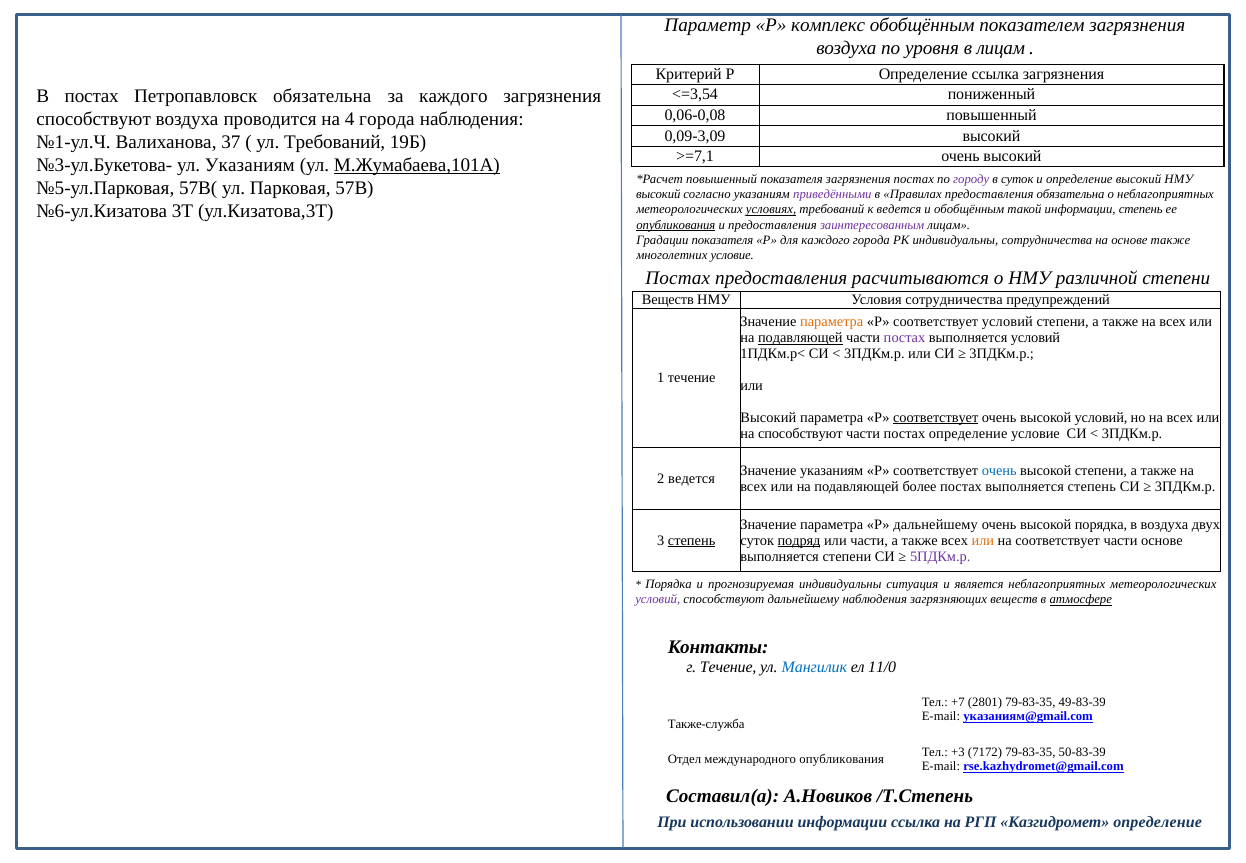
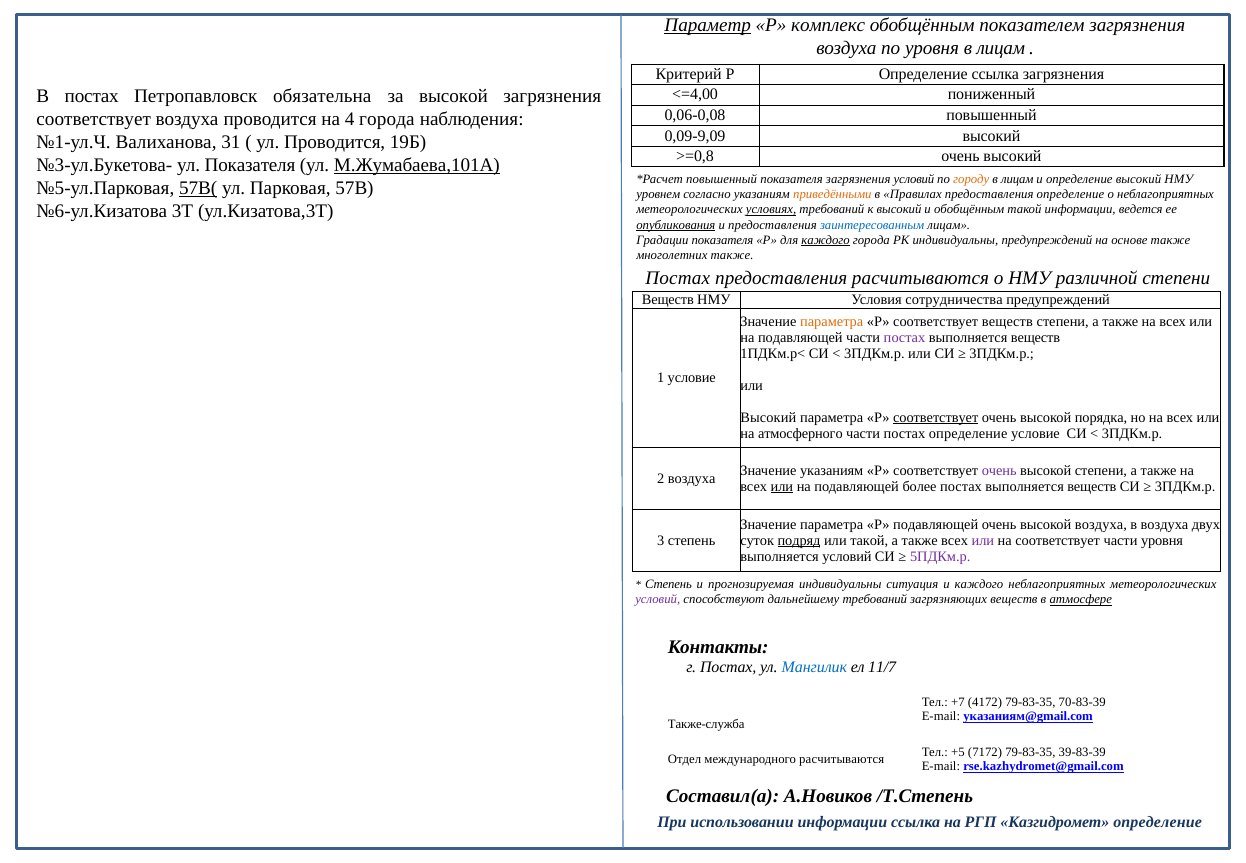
Параметр underline: none -> present (708, 26)
<=3,54: <=3,54 -> <=4,00 (695, 95)
за каждого: каждого -> высокой (454, 97)
способствуют: способствуют -> соответствует (94, 120)
0,09-3,09: 0,09-3,09 -> 0,09-9,09 (695, 136)
37: 37 -> 31 (231, 143)
ул Требований: Требований -> Проводится (335, 143)
>=7,1: >=7,1 -> >=0,8 (695, 156)
ул Указаниям: Указаниям -> Показателя (250, 166)
загрязнения постах: постах -> условий (914, 179)
городу colour: purple -> orange (971, 179)
суток: суток -> лицам (1017, 179)
57В( underline: none -> present (198, 189)
высокий: высокий -> уровнем (658, 194)
приведёнными colour: purple -> orange (832, 194)
предоставления обязательна: обязательна -> определение (1070, 194)
к ведется: ведется -> высокий (899, 210)
информации степень: степень -> ведется (1141, 210)
заинтересованным colour: purple -> blue (872, 225)
каждого underline: none -> present (826, 240)
индивидуальны сотрудничества: сотрудничества -> предупреждений (1047, 240)
многолетних условие: условие -> также (732, 256)
соответствует условий: условий -> веществ (1007, 322)
подавляющей underline: present -> none (800, 338)
условий: условий -> веществ (1036, 338)
1 течение: течение -> условие (692, 378)
высокой условий: условий -> порядка (1101, 418)
на способствуют: способствуют -> атмосферного (800, 433)
очень colour: blue -> purple (999, 470)
2 ведется: ведется -> воздуха (692, 478)
или underline: none -> present (782, 486)
степень: степень -> веществ (1092, 486)
Р дальнейшему: дальнейшему -> подавляющей (936, 524)
высокой порядка: порядка -> воздуха (1101, 524)
степень underline: present -> none (692, 540)
или части: части -> такой (869, 540)
или colour: orange -> purple (983, 540)
части основе: основе -> уровня (1162, 540)
выполняется степени: степени -> условий (847, 556)
Порядка: Порядка -> Степень (669, 584)
и является: является -> каждого (979, 584)
дальнейшему наблюдения: наблюдения -> требований (875, 599)
г Течение: Течение -> Постах (728, 667)
11/0: 11/0 -> 11/7 (882, 667)
2801: 2801 -> 4172 (985, 702)
49-83-39: 49-83-39 -> 70-83-39 (1082, 702)
+3: +3 -> +5 (958, 752)
50-83-39: 50-83-39 -> 39-83-39 (1082, 752)
международного опубликования: опубликования -> расчитываются (842, 759)
